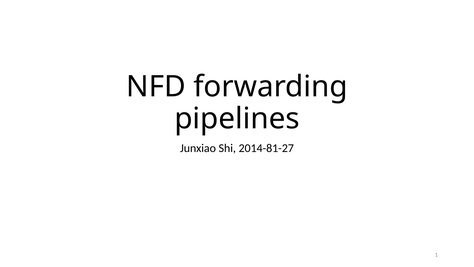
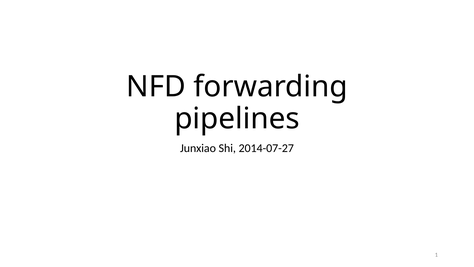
2014-81-27: 2014-81-27 -> 2014-07-27 (266, 148)
